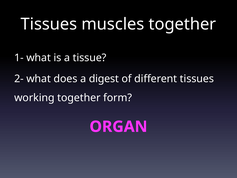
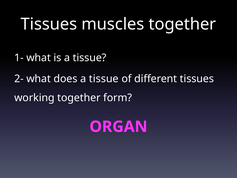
does a digest: digest -> tissue (104, 79)
